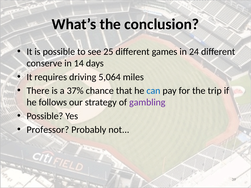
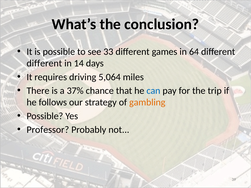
25: 25 -> 33 (108, 52)
24: 24 -> 64 (194, 52)
conserve: conserve -> different (44, 63)
gambling colour: purple -> orange (147, 103)
